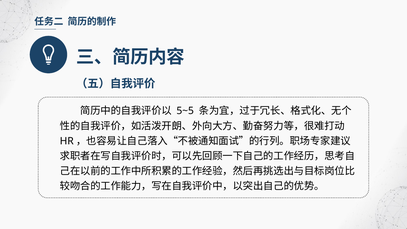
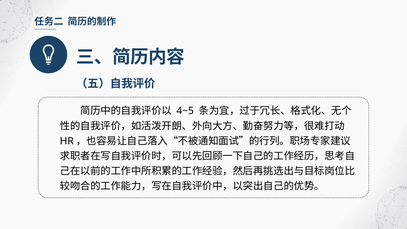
5~5: 5~5 -> 4~5 (185, 111)
